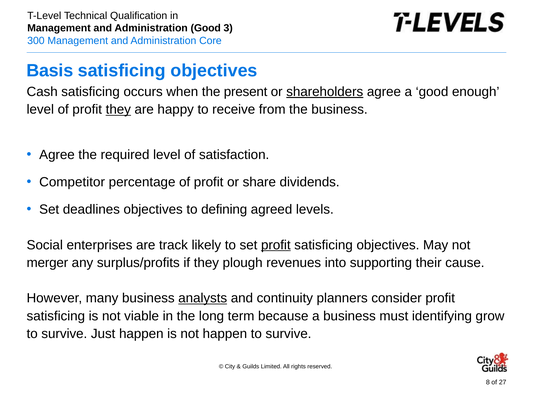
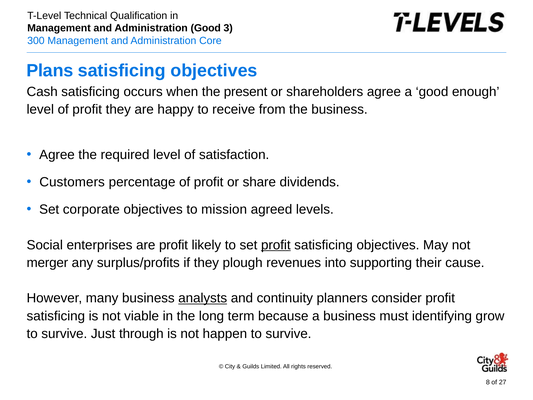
Basis: Basis -> Plans (50, 71)
shareholders underline: present -> none (325, 92)
they underline: present -> none (118, 109)
Competitor: Competitor -> Customers (72, 182)
deadlines: deadlines -> corporate (91, 209)
defining: defining -> mission (224, 209)
are track: track -> profit (174, 245)
Just happen: happen -> through (141, 333)
